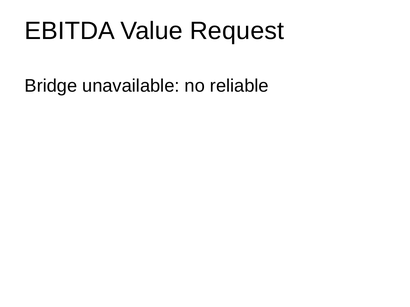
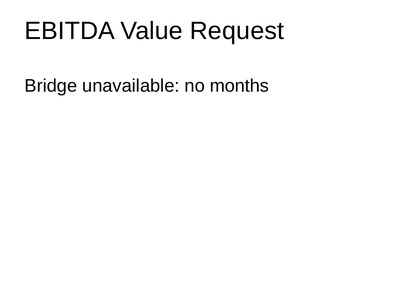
reliable: reliable -> months (239, 86)
